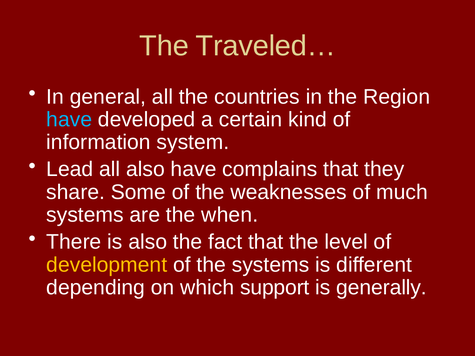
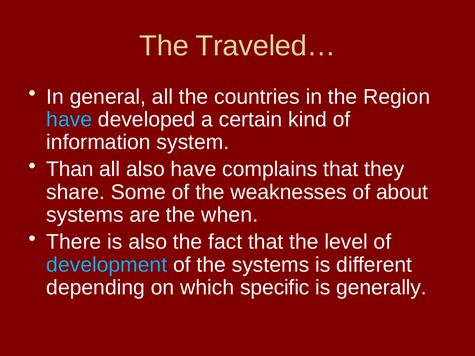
Lead: Lead -> Than (70, 169)
much: much -> about (402, 192)
development colour: yellow -> light blue (107, 265)
support: support -> specific (275, 288)
